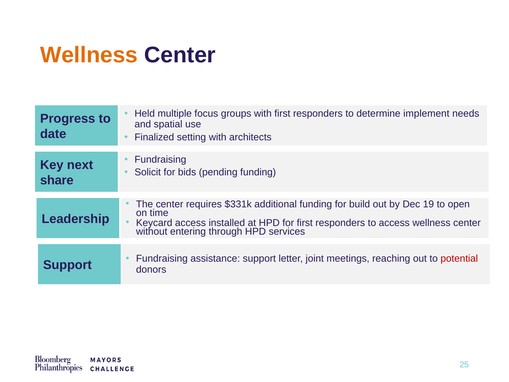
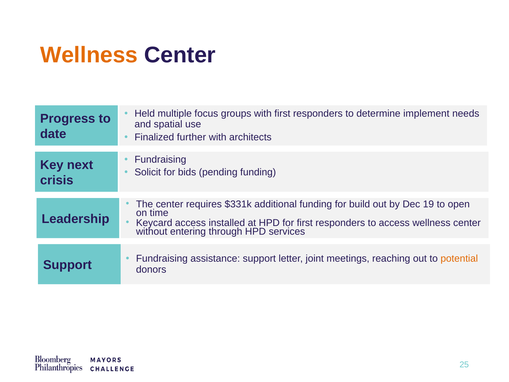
setting: setting -> further (191, 137)
share: share -> crisis (57, 180)
potential colour: red -> orange (459, 259)
